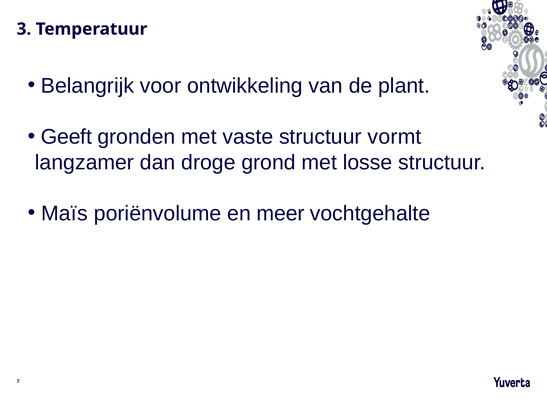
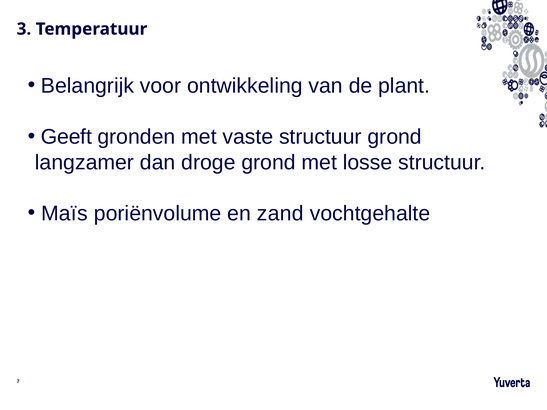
structuur vormt: vormt -> grond (395, 137)
meer: meer -> zand (280, 214)
